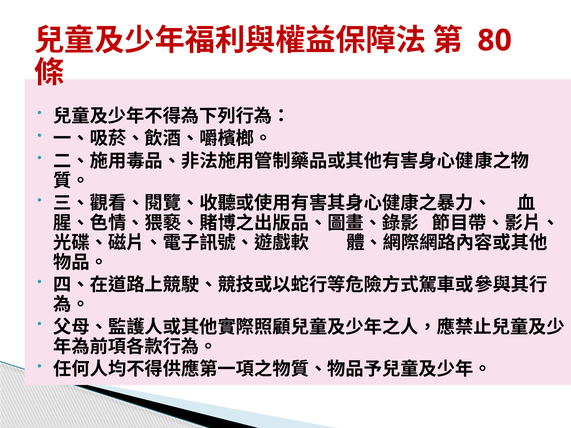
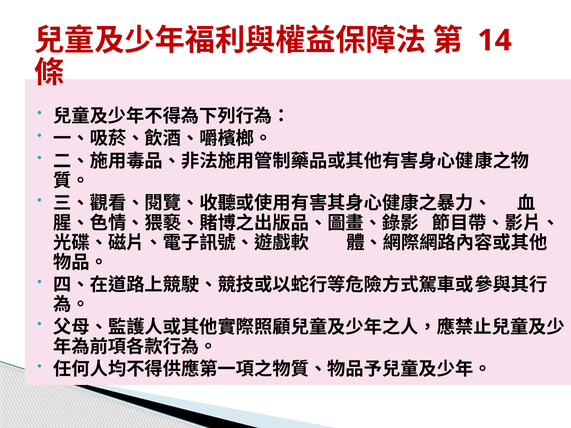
80: 80 -> 14 (495, 40)
